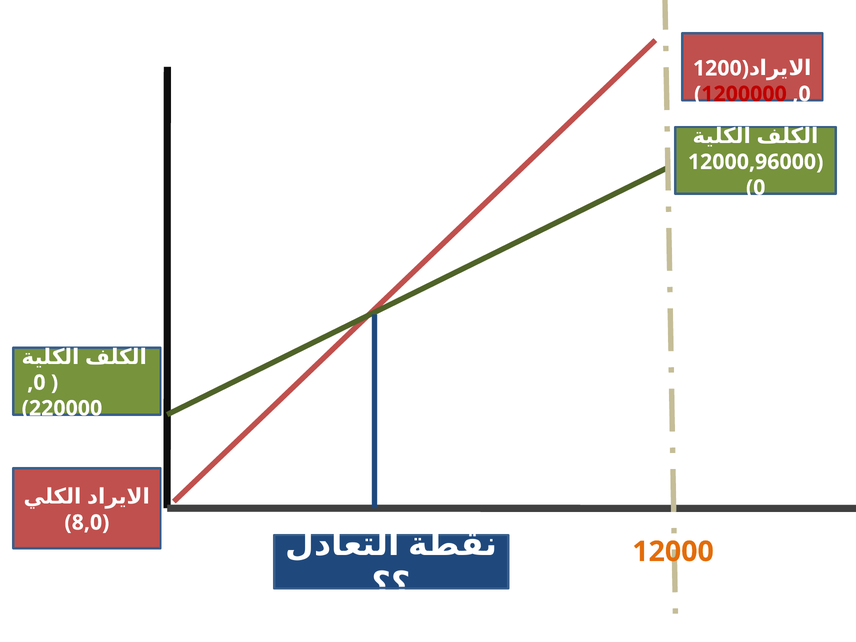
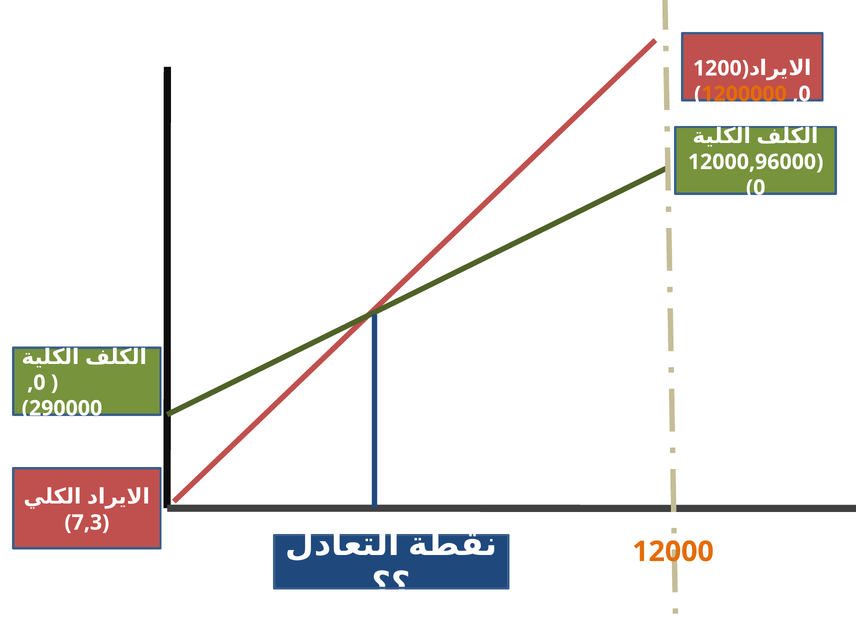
1200000 colour: red -> orange (744, 94)
220000: 220000 -> 290000 (66, 408)
8,0: 8,0 -> 7,3 (87, 523)
